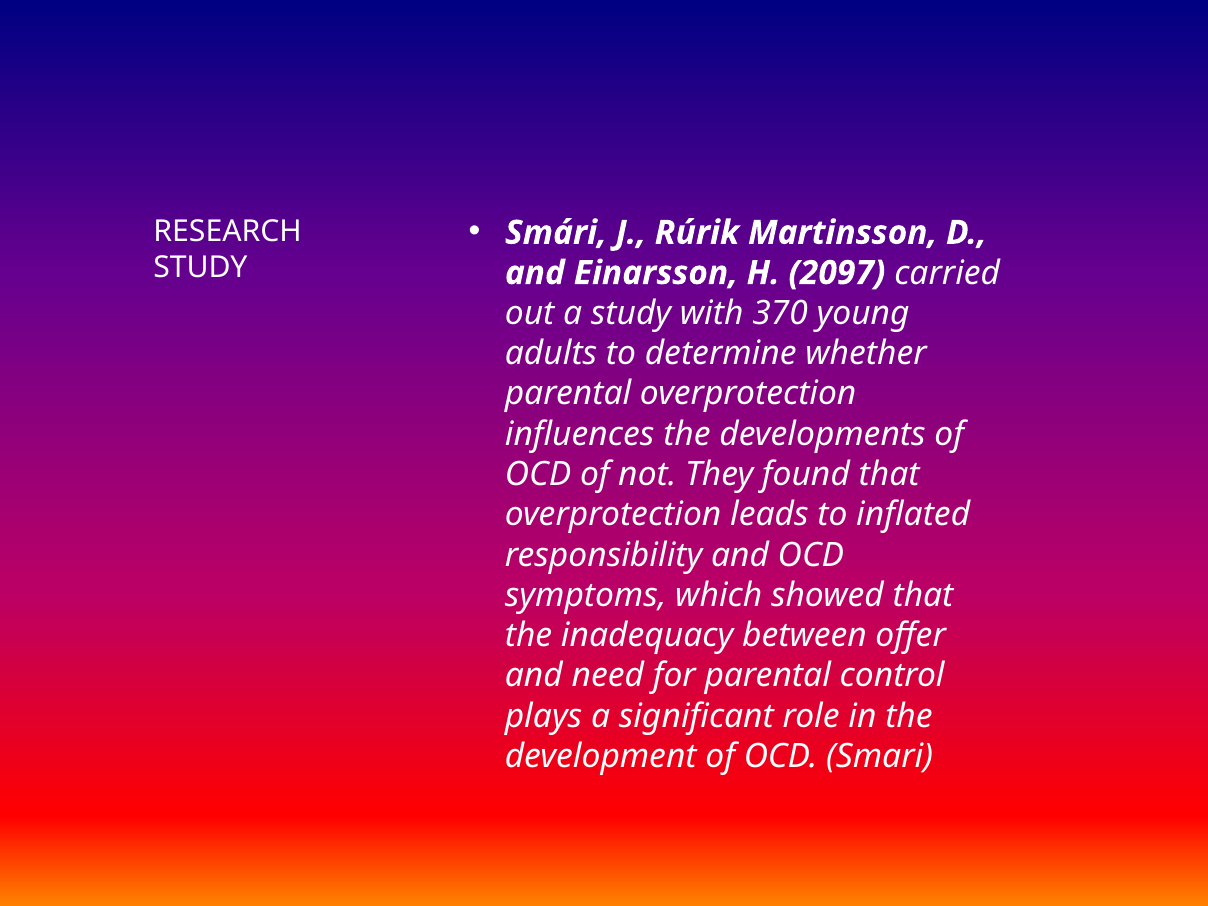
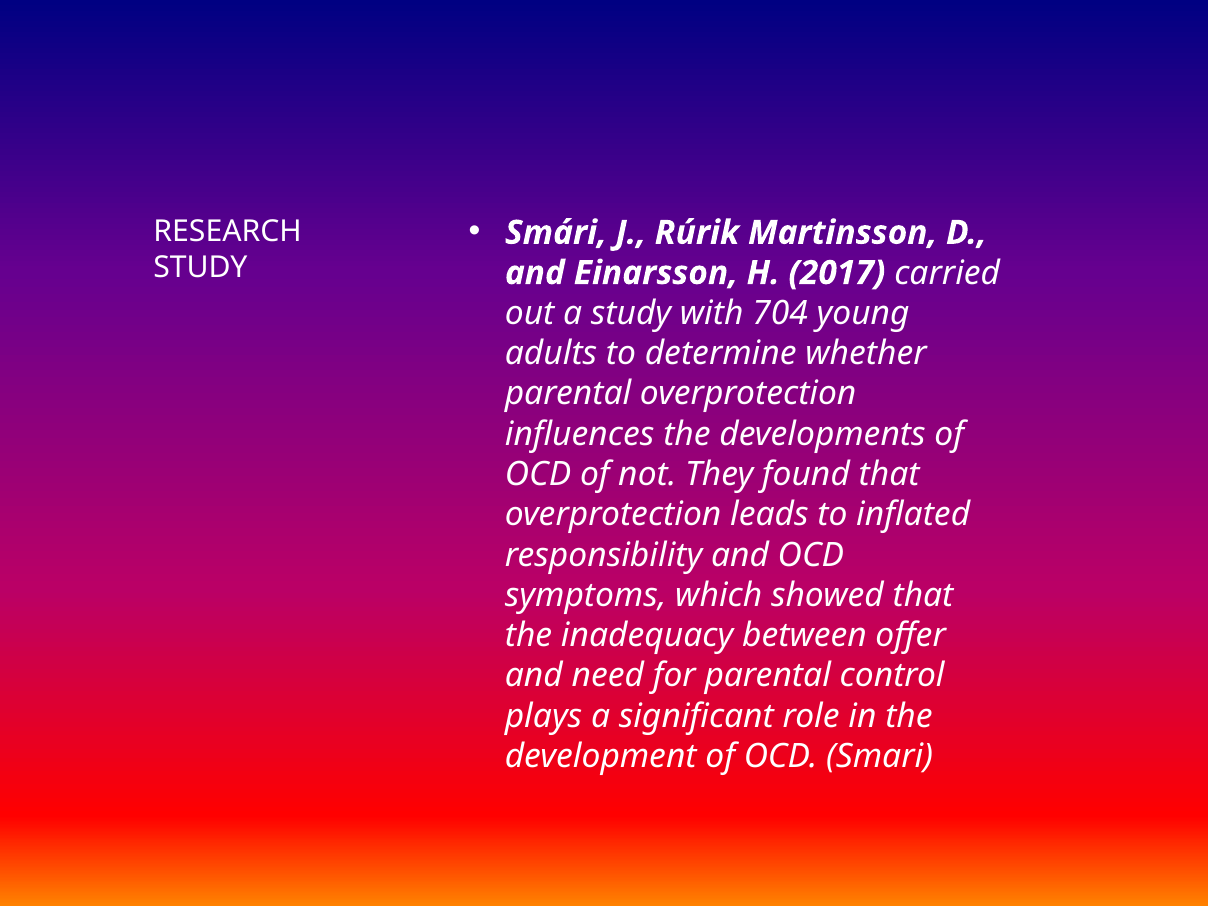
2097: 2097 -> 2017 (837, 273)
370: 370 -> 704 (780, 313)
